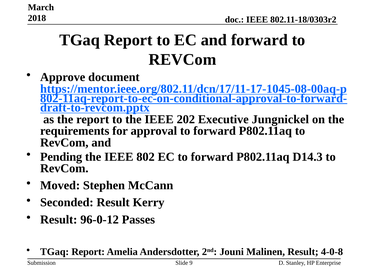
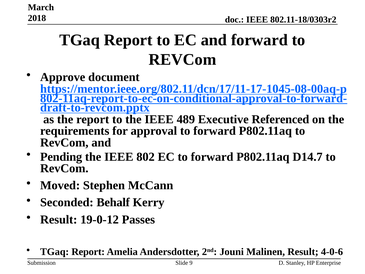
202: 202 -> 489 (186, 119)
Jungnickel: Jungnickel -> Referenced (280, 119)
D14.3: D14.3 -> D14.7 (308, 157)
Seconded Result: Result -> Behalf (113, 202)
96-0-12: 96-0-12 -> 19-0-12 (100, 219)
4-0-8: 4-0-8 -> 4-0-6 (332, 252)
